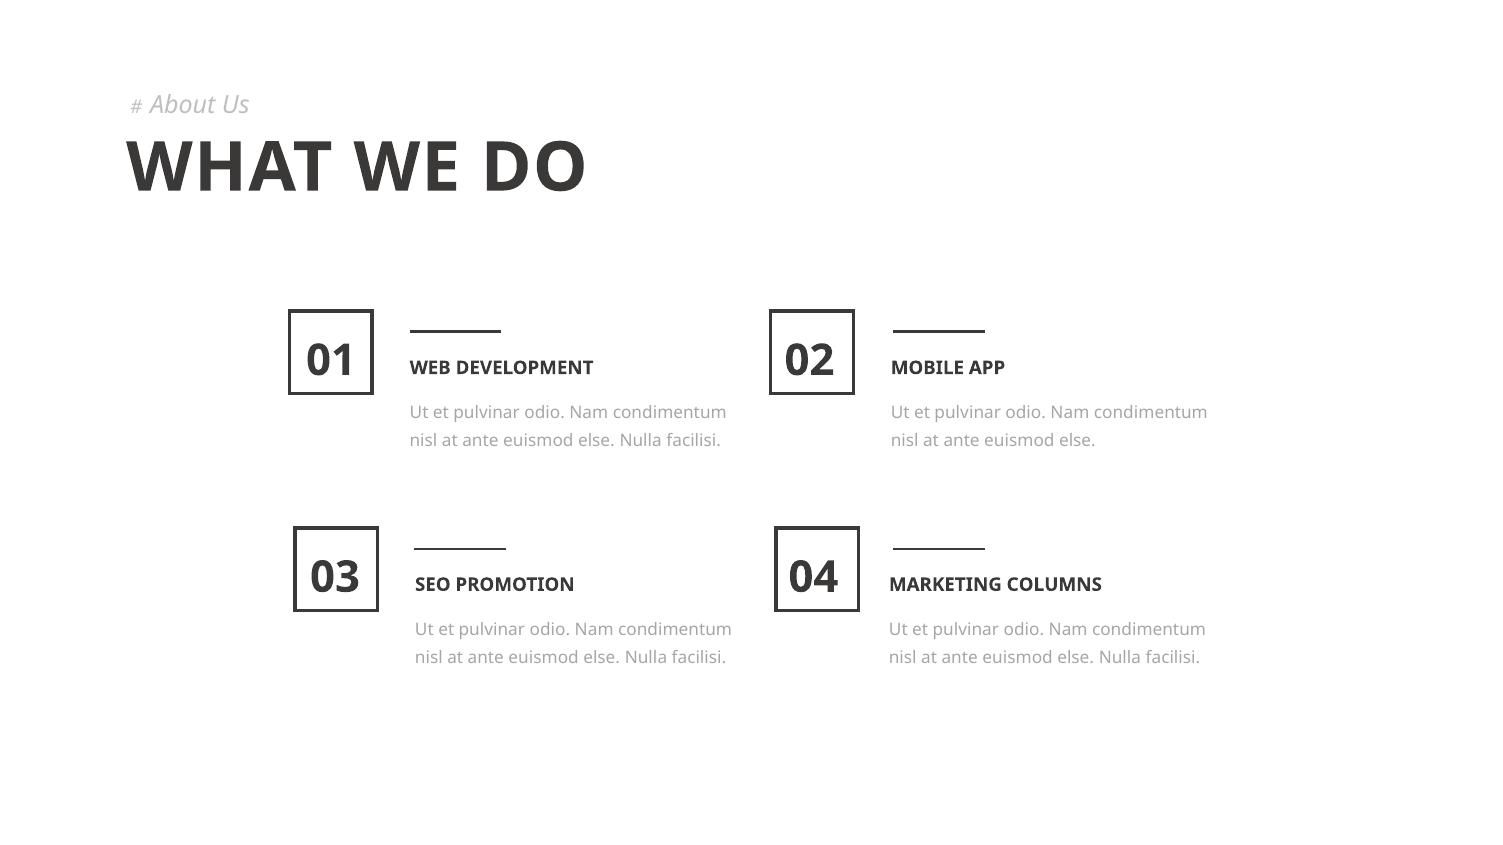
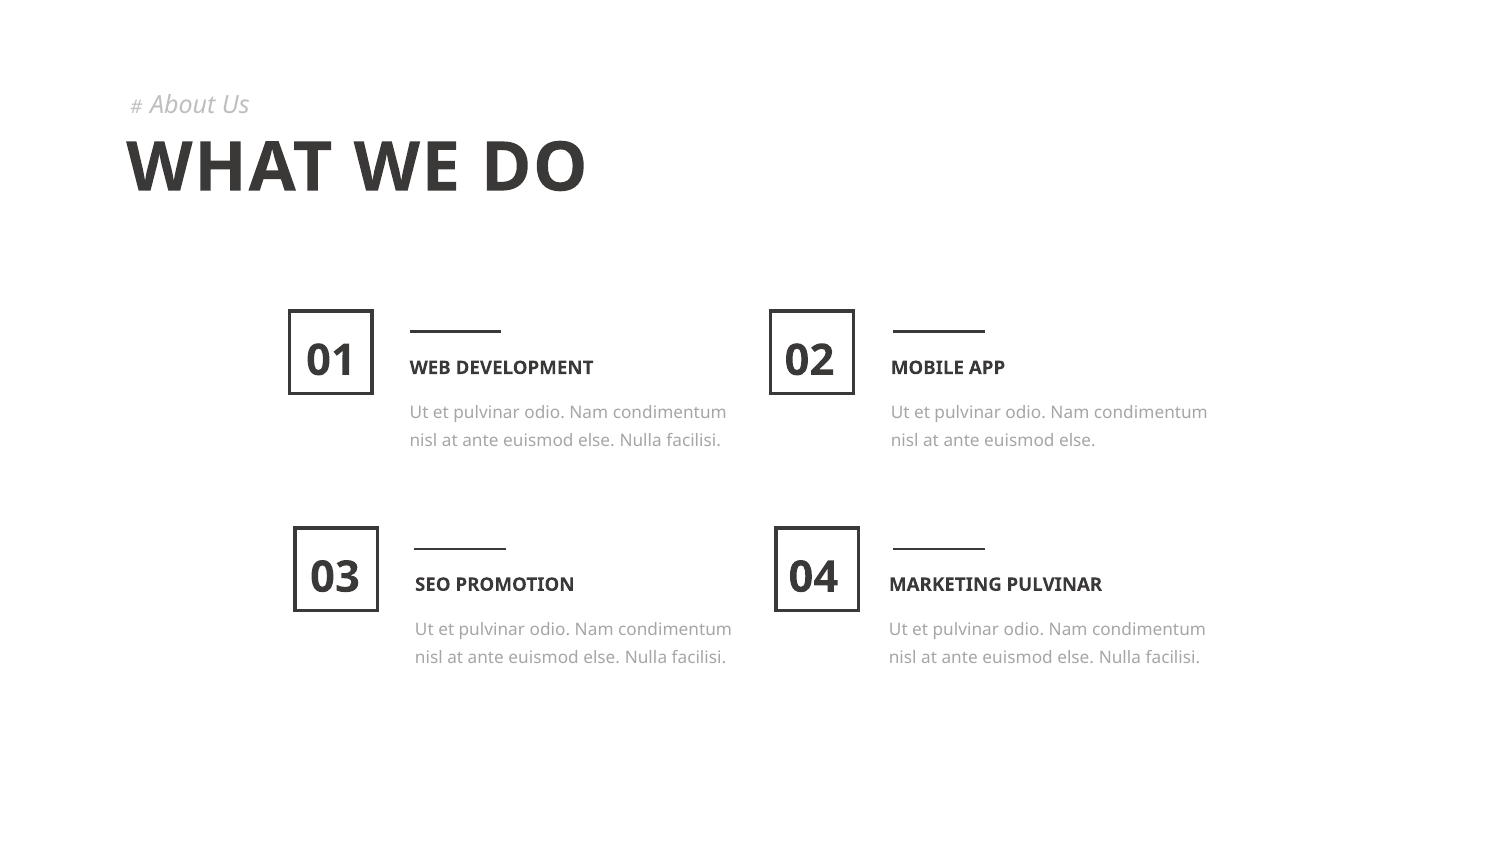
MARKETING COLUMNS: COLUMNS -> PULVINAR (1054, 585)
